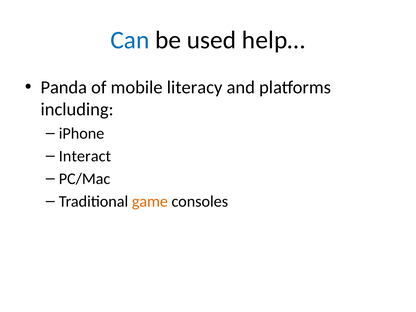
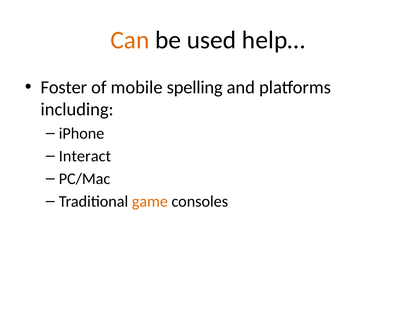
Can colour: blue -> orange (130, 40)
Panda: Panda -> Foster (64, 87)
literacy: literacy -> spelling (195, 87)
